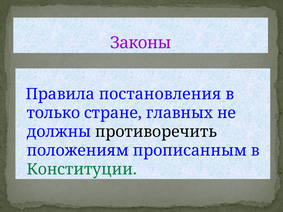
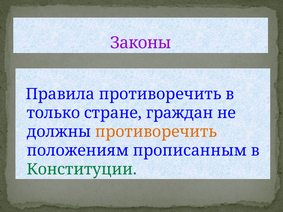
Правила постановления: постановления -> противоречить (160, 94)
главных: главных -> граждан (180, 113)
противоречить colour: black -> orange (156, 132)
